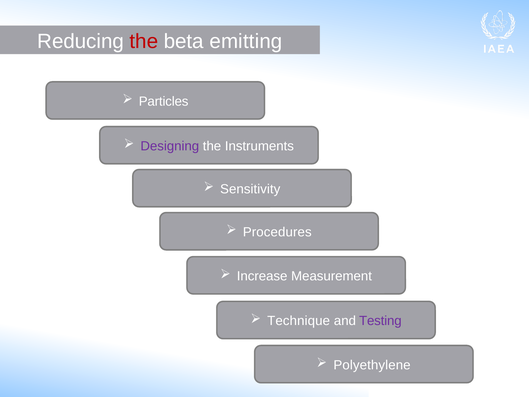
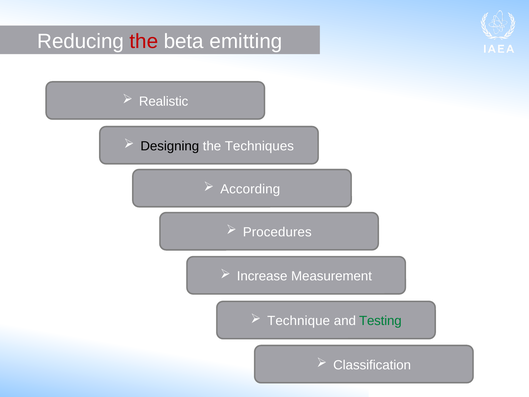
Particles: Particles -> Realistic (164, 101)
Designing colour: purple -> black (170, 146)
Instruments: Instruments -> Techniques (259, 146)
Sensitivity: Sensitivity -> According (250, 189)
Testing colour: purple -> green (380, 321)
Polyethylene: Polyethylene -> Classification (372, 365)
